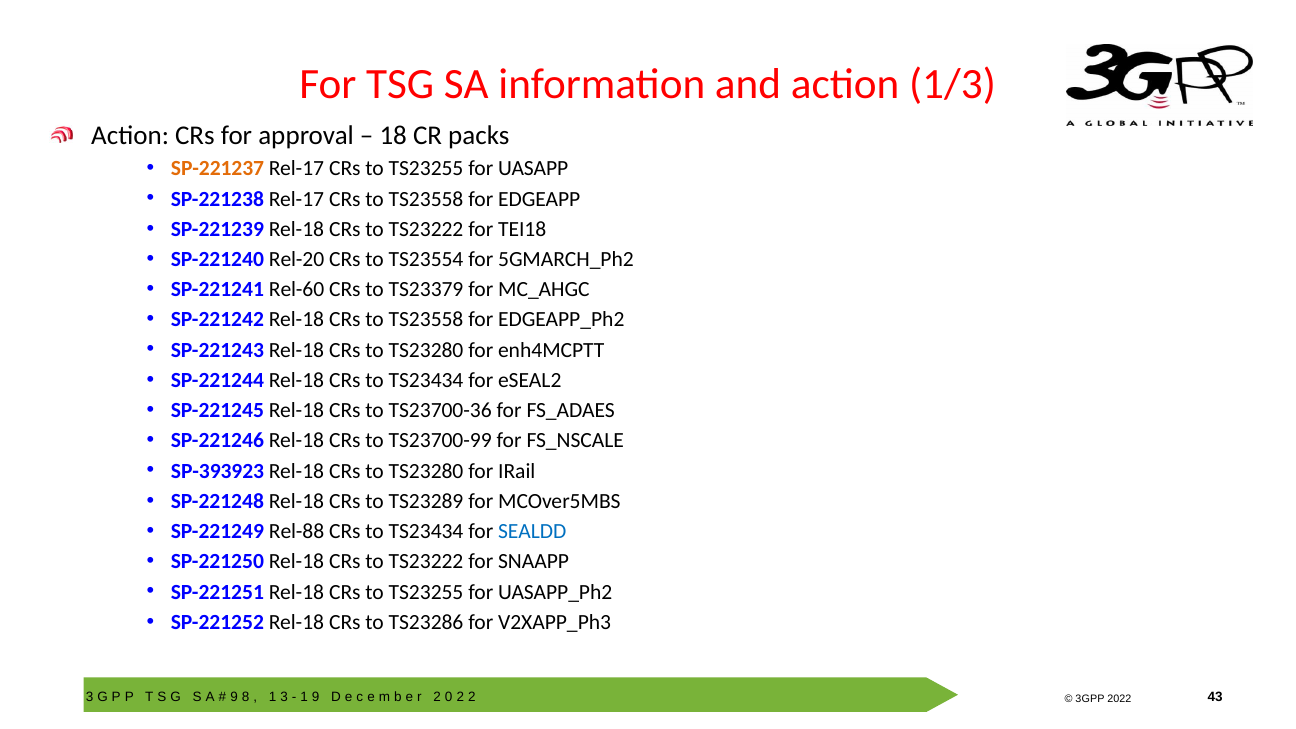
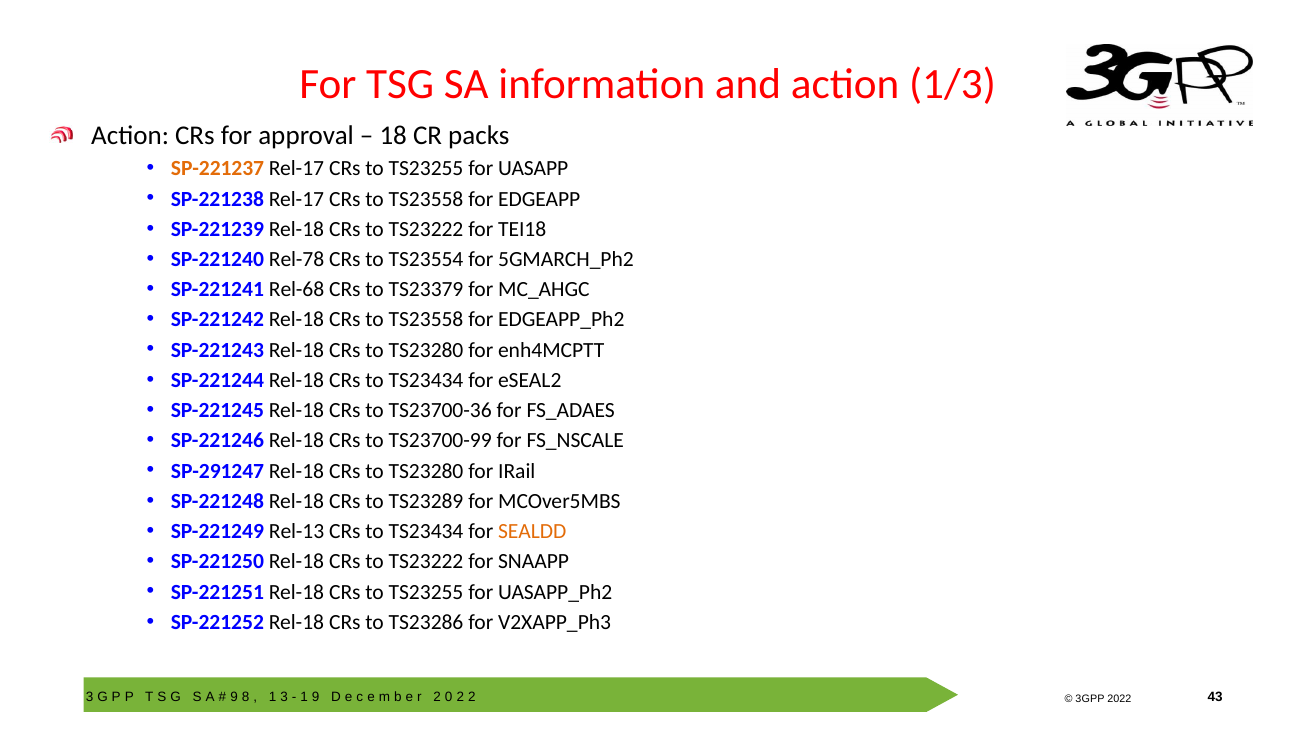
Rel-20: Rel-20 -> Rel-78 (297, 259)
Rel-60: Rel-60 -> Rel-68 (297, 290)
SP-393923: SP-393923 -> SP-291247 (217, 471)
Rel-88: Rel-88 -> Rel-13 (297, 531)
SEALDD colour: blue -> orange (532, 531)
